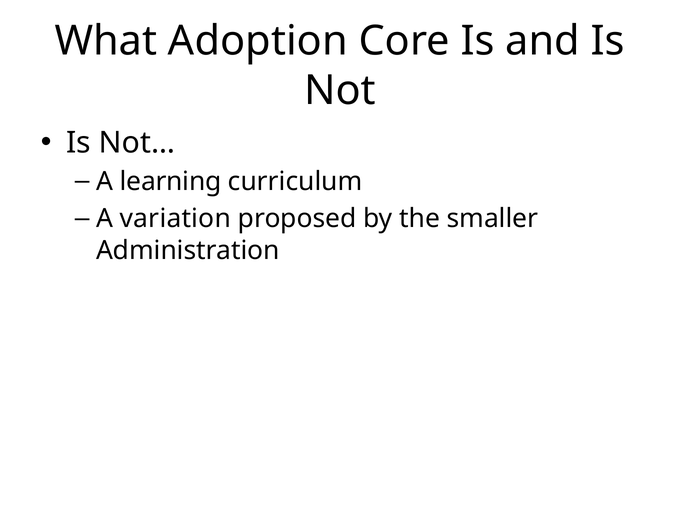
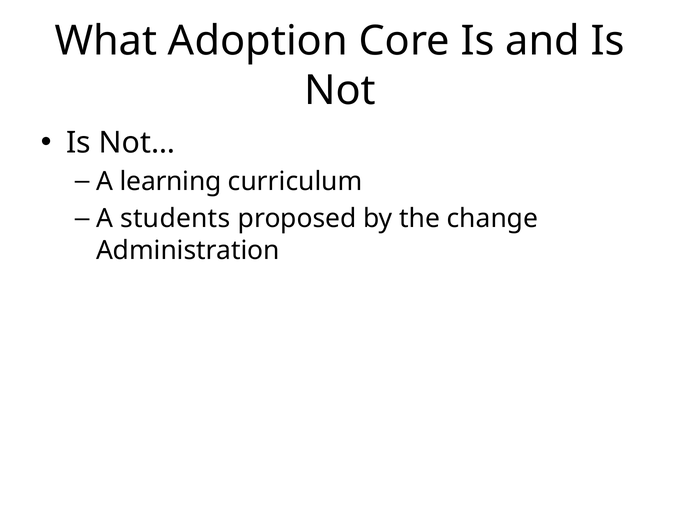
variation: variation -> students (175, 219)
smaller: smaller -> change (492, 219)
